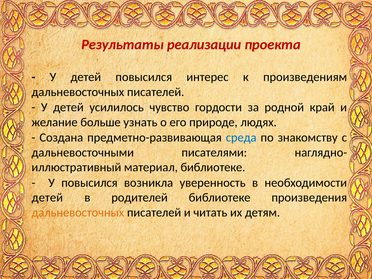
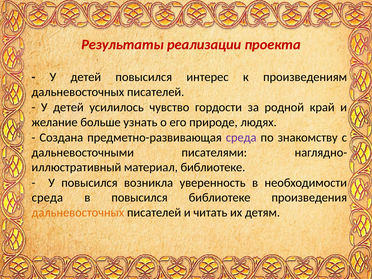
среда colour: blue -> purple (241, 138)
детей: детей -> среда (47, 198)
в родителей: родителей -> повысился (140, 198)
